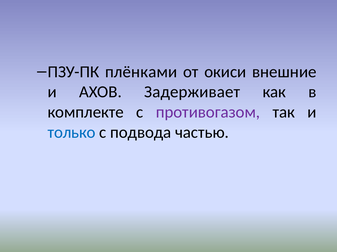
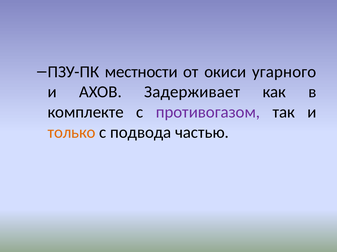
плёнками: плёнками -> местности (141, 72)
внешние: внешние -> угарного (284, 72)
только colour: blue -> orange (72, 133)
